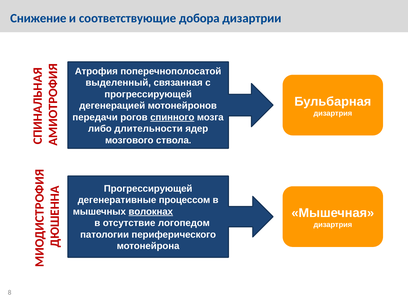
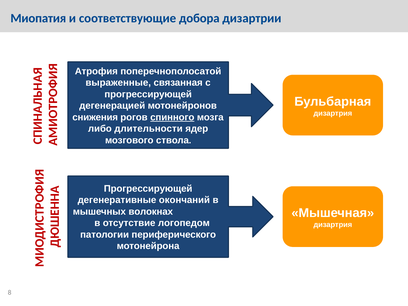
Снижение: Снижение -> Миопатия (38, 18)
выделенный: выделенный -> выраженные (118, 83)
передачи: передачи -> снижения (95, 117)
процессом: процессом -> окончаний (184, 200)
волокнах underline: present -> none (151, 212)
